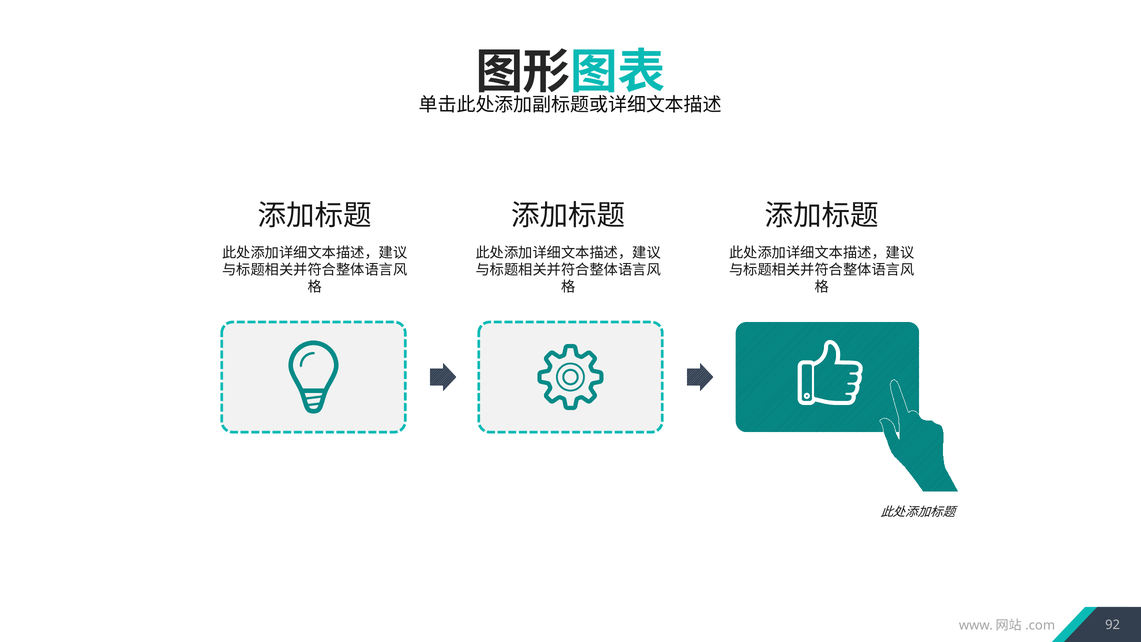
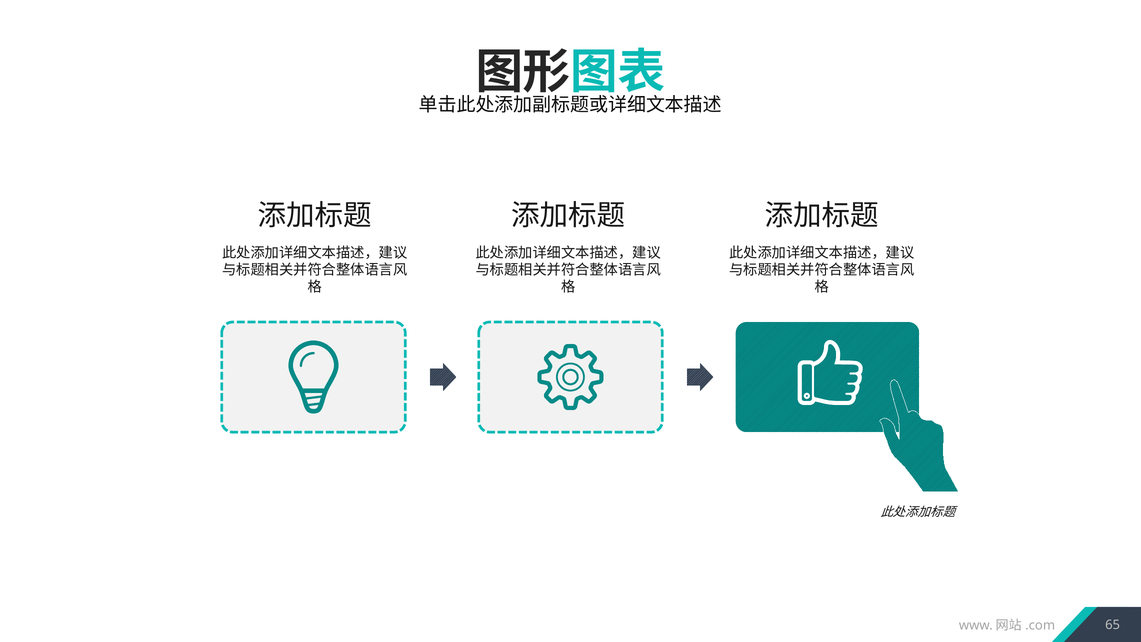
92: 92 -> 65 (1113, 625)
